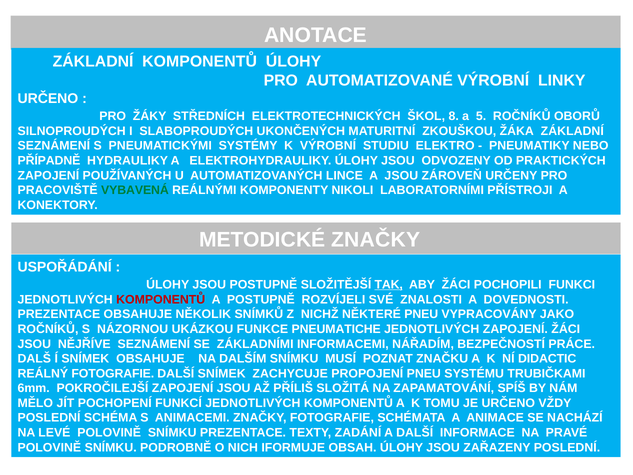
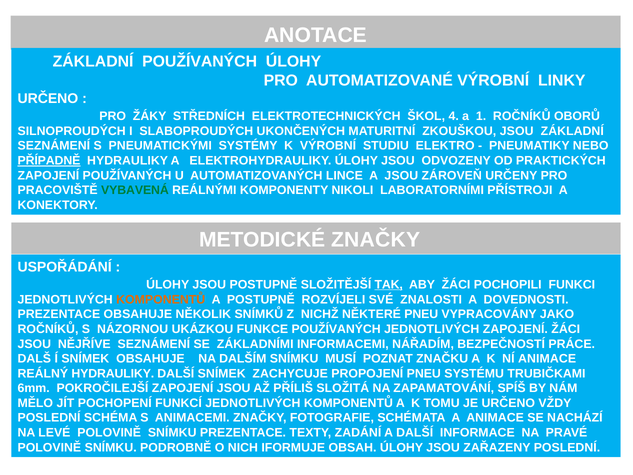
ZÁKLADNÍ KOMPONENTŮ: KOMPONENTŮ -> POUŽÍVANÝCH (200, 62)
8: 8 -> 4 (454, 116)
5: 5 -> 1 (481, 116)
ZKOUŠKOU ŽÁKA: ŽÁKA -> JSOU (517, 131)
PŘÍPADNĚ underline: none -> present (49, 161)
KOMPONENTŮ colour: red -> orange (161, 299)
FUNKCE PNEUMATICHE: PNEUMATICHE -> POUŽÍVANÝCH (336, 329)
NÍ DIDACTIC: DIDACTIC -> ANIMACE (547, 359)
REÁLNÝ FOTOGRAFIE: FOTOGRAFIE -> HYDRAULIKY (113, 373)
